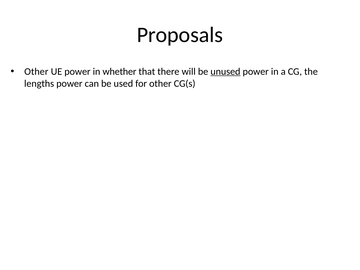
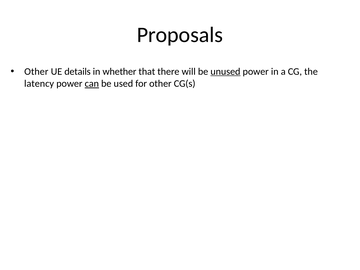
UE power: power -> details (78, 72)
lengths: lengths -> latency (39, 84)
can underline: none -> present (92, 84)
